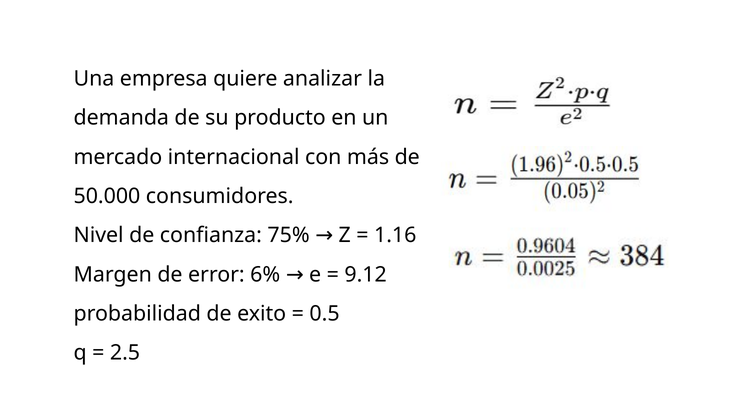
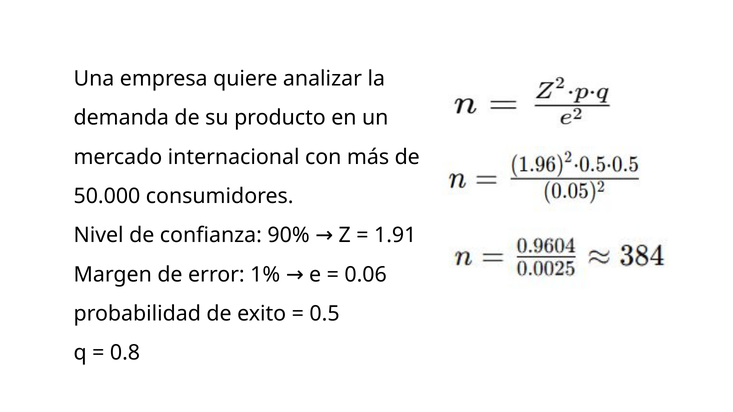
75%: 75% -> 90% (289, 236)
1.16: 1.16 -> 1.91 (395, 236)
6%: 6% -> 1% (265, 275)
9.12: 9.12 -> 0.06 (366, 275)
2.5: 2.5 -> 0.8 (125, 353)
